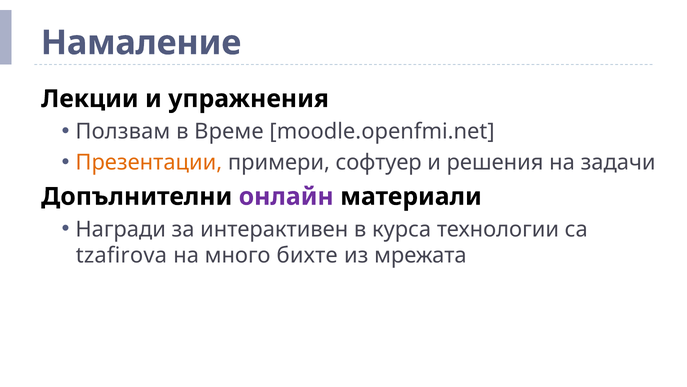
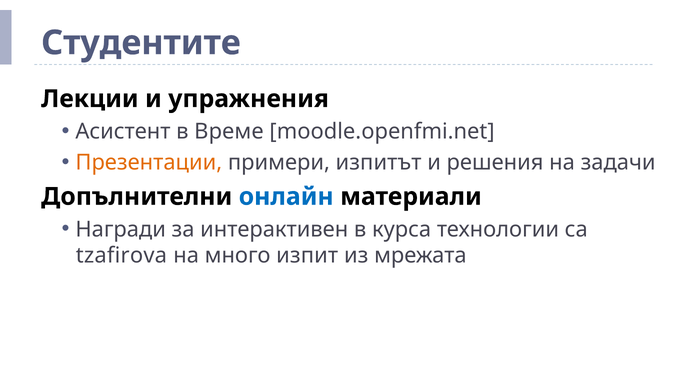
Намаление: Намаление -> Студентите (141, 43)
Ползвам: Ползвам -> Асистент (123, 131)
софтуер: софтуер -> изпитът (379, 162)
онлайн colour: purple -> blue (286, 196)
бихте: бихте -> изпит (307, 255)
